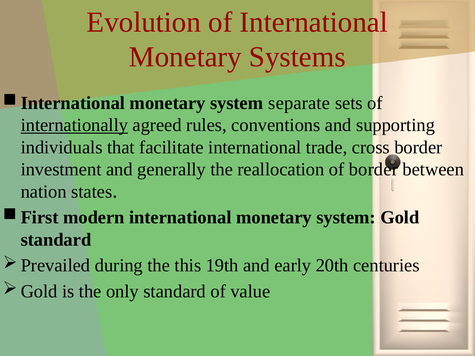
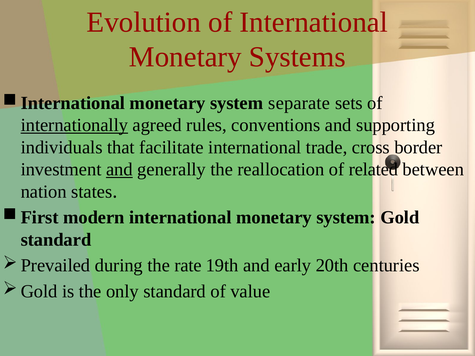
and underline: none -> present (119, 170)
of border: border -> related (374, 170)
this: this -> rate (188, 266)
